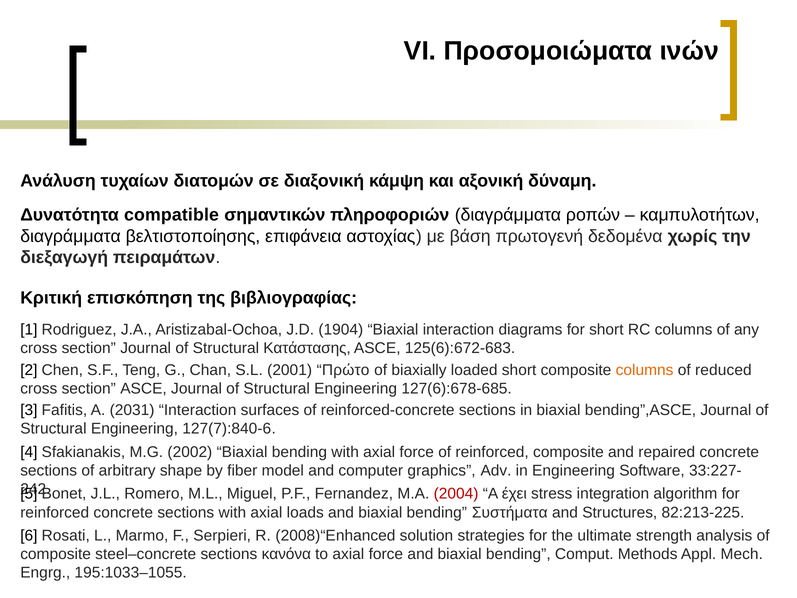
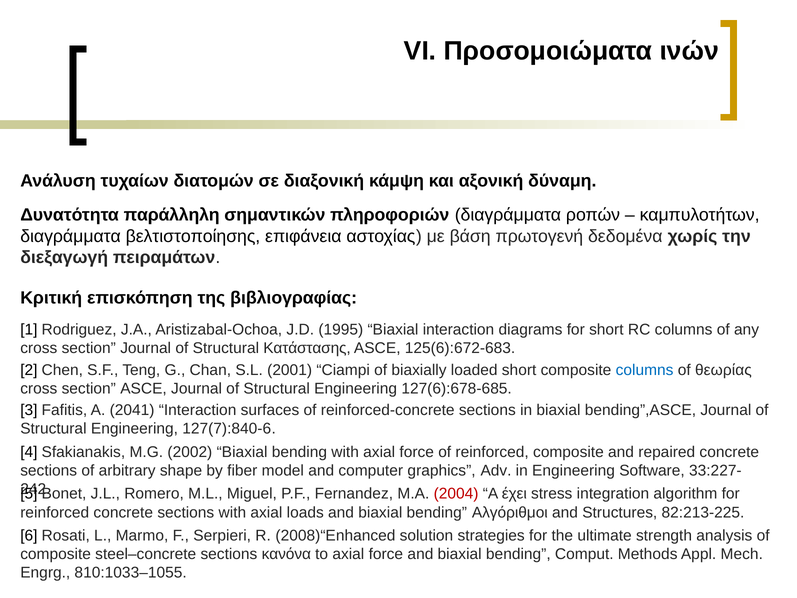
compatible: compatible -> παράλληλη (172, 215)
1904: 1904 -> 1995 (341, 329)
Πρώτο: Πρώτο -> Ciampi (343, 370)
columns colour: orange -> blue (645, 370)
reduced: reduced -> θεωρίας (723, 370)
2031: 2031 -> 2041 (132, 410)
Συστήματα: Συστήματα -> Αλγόριθμοι (510, 512)
195:1033–1055: 195:1033–1055 -> 810:1033–1055 (131, 572)
